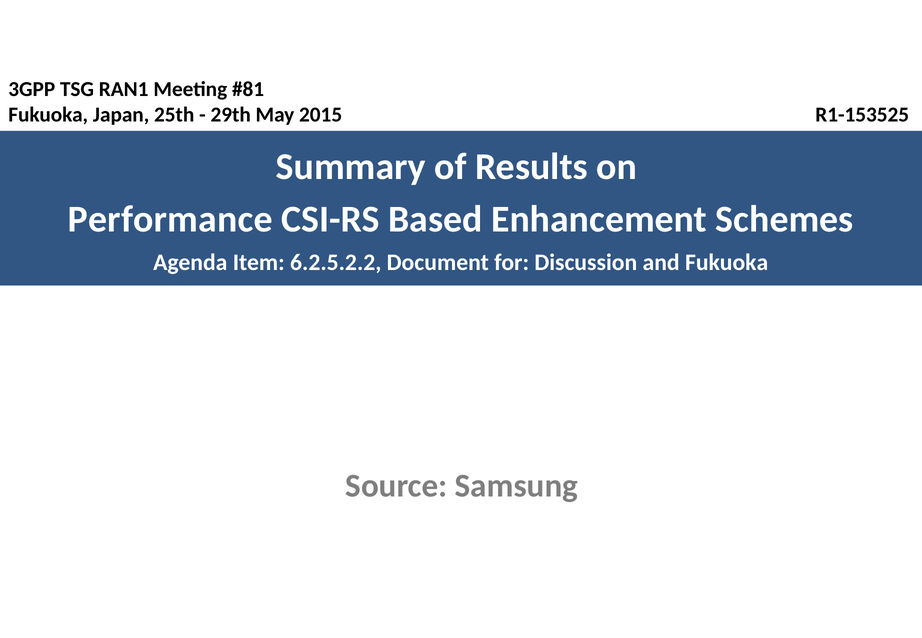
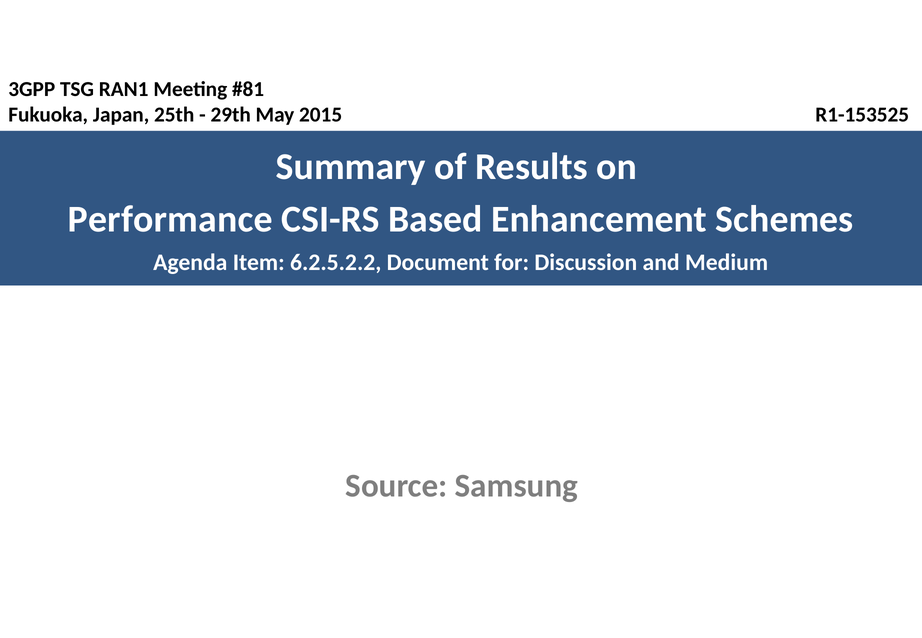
and Fukuoka: Fukuoka -> Medium (727, 262)
